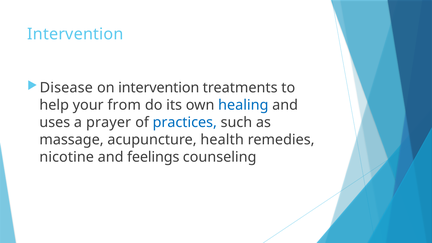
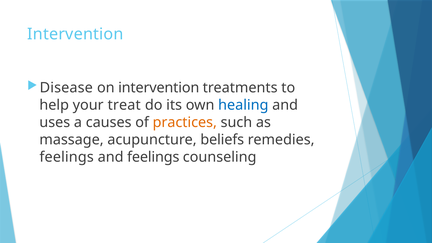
from: from -> treat (124, 105)
prayer: prayer -> causes (109, 122)
practices colour: blue -> orange (185, 122)
health: health -> beliefs (222, 140)
nicotine: nicotine -> feelings (67, 157)
